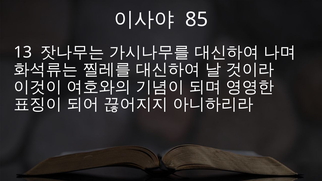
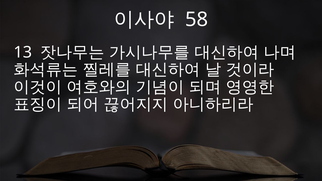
85: 85 -> 58 (197, 19)
